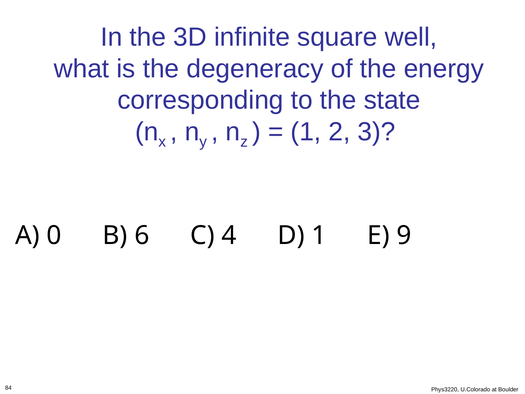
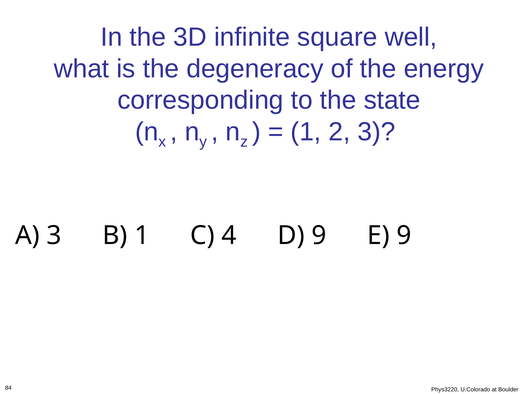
A 0: 0 -> 3 (54, 235)
B 6: 6 -> 1 (142, 235)
D 1: 1 -> 9 (319, 235)
